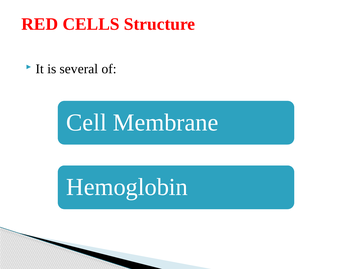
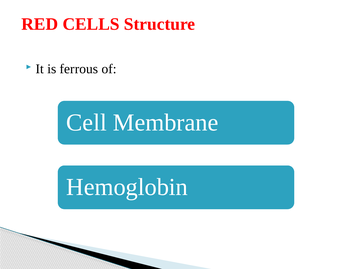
several: several -> ferrous (79, 69)
